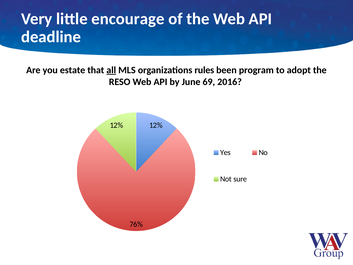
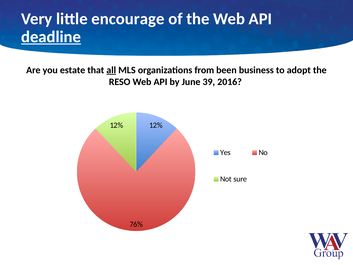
deadline underline: none -> present (51, 37)
rules: rules -> from (204, 70)
program: program -> business (256, 70)
69: 69 -> 39 (209, 82)
